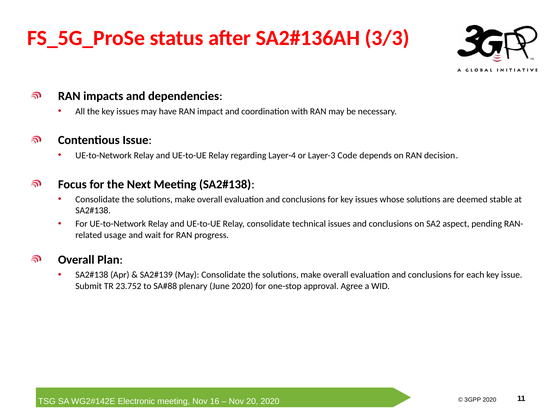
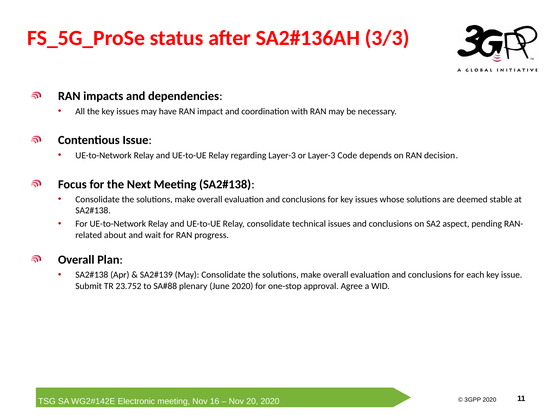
regarding Layer-4: Layer-4 -> Layer-3 (282, 155)
usage: usage -> about (115, 235)
